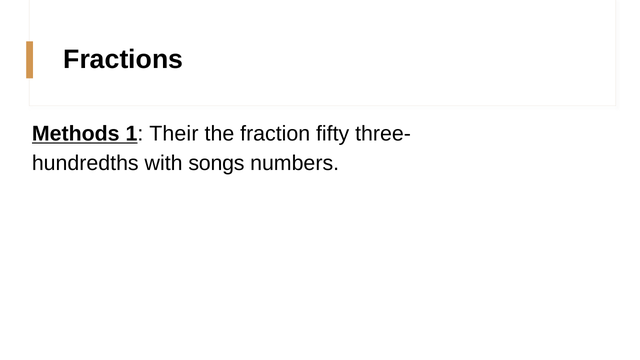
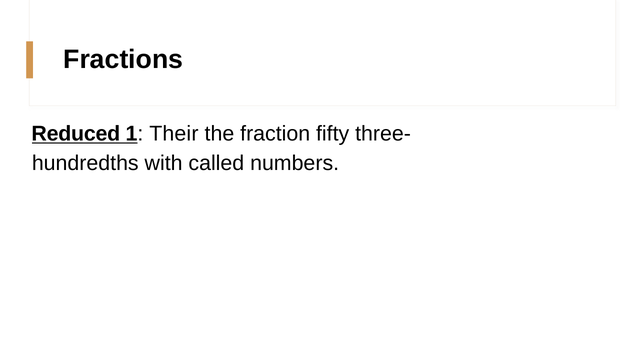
Methods: Methods -> Reduced (76, 134)
songs: songs -> called (216, 163)
